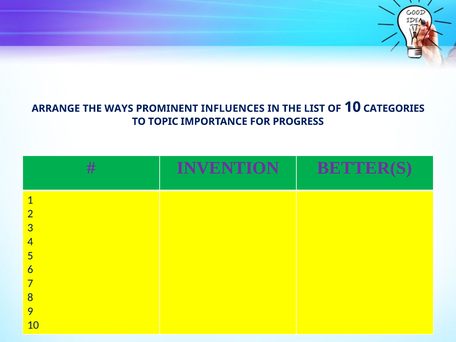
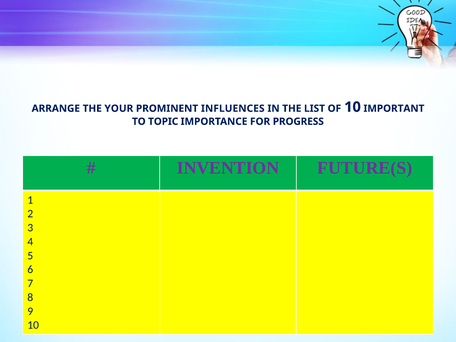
WAYS: WAYS -> YOUR (119, 108)
CATEGORIES: CATEGORIES -> IMPORTANT (394, 108)
BETTER(S: BETTER(S -> FUTURE(S (365, 168)
